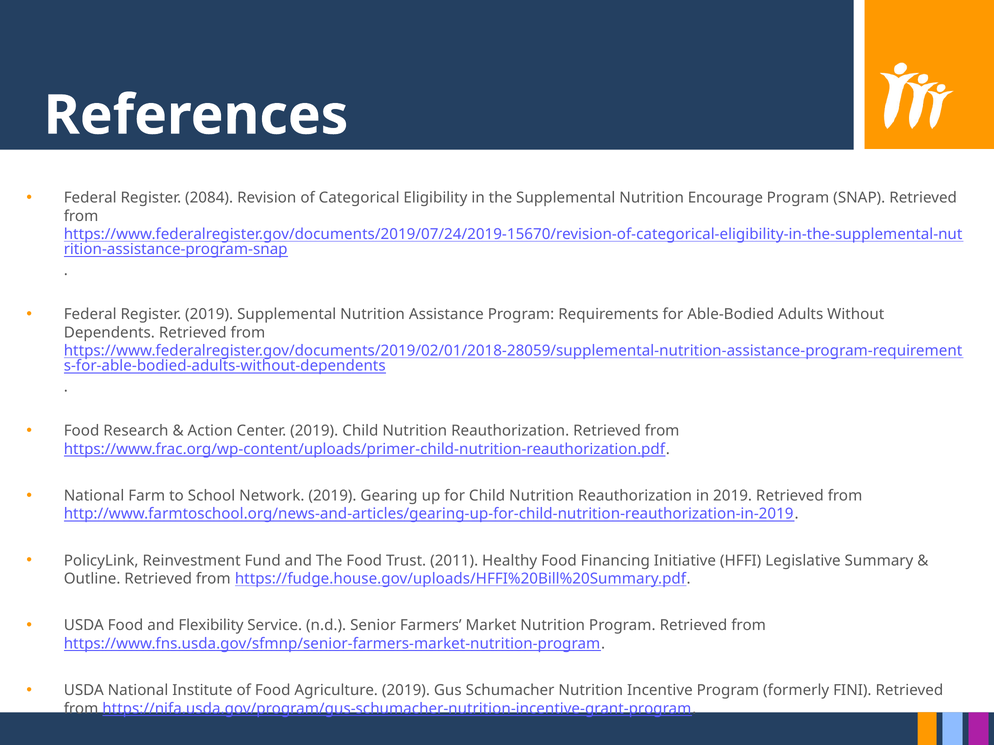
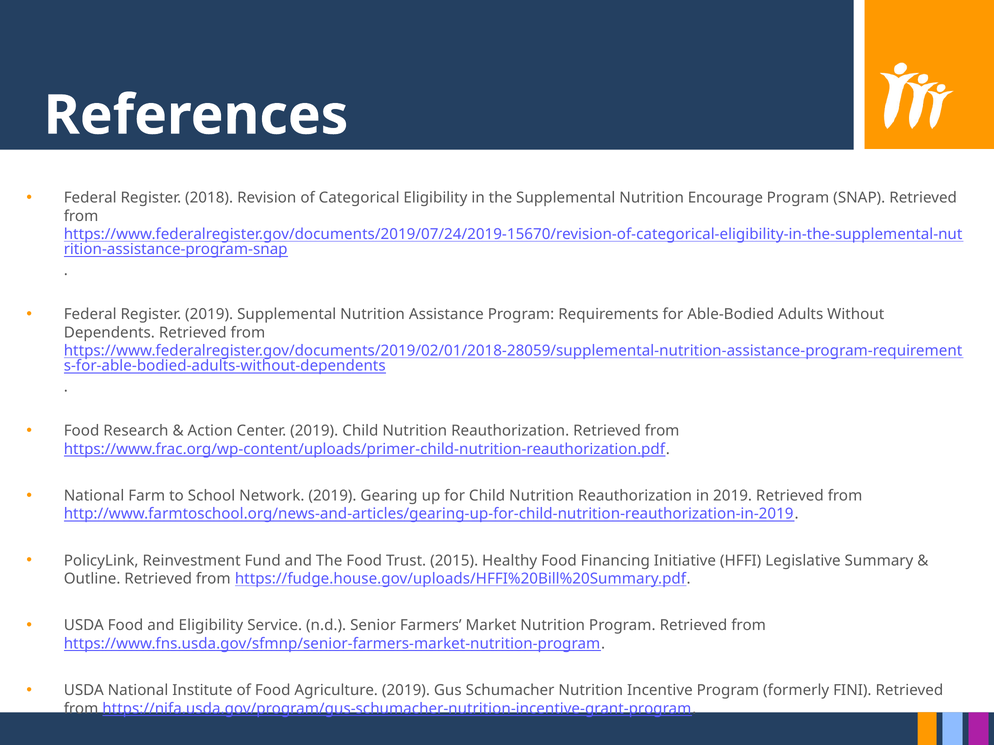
2084: 2084 -> 2018 (209, 198)
2011: 2011 -> 2015 (454, 561)
and Flexibility: Flexibility -> Eligibility (211, 626)
